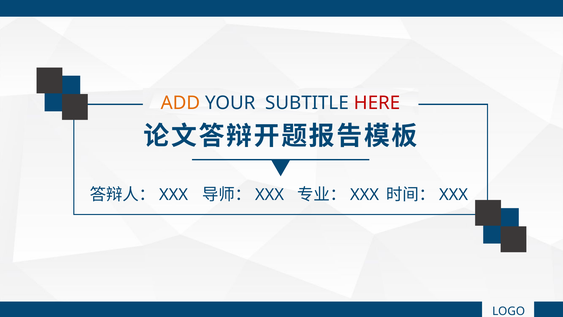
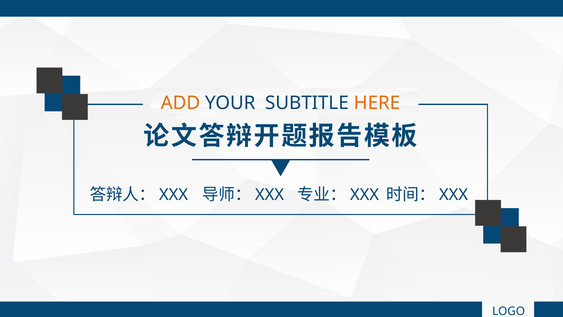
HERE colour: red -> orange (377, 103)
